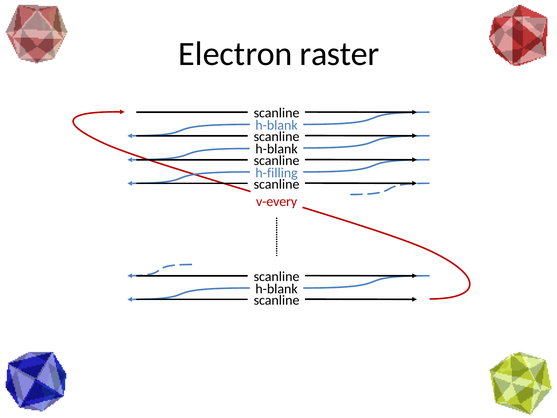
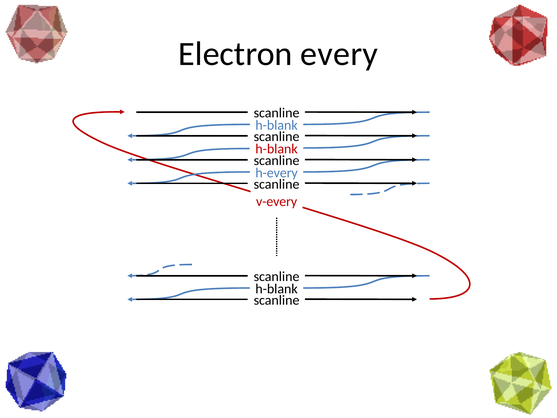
raster: raster -> every (339, 54)
h-blank colour: black -> red (277, 149)
h-filling: h-filling -> h-every (277, 173)
